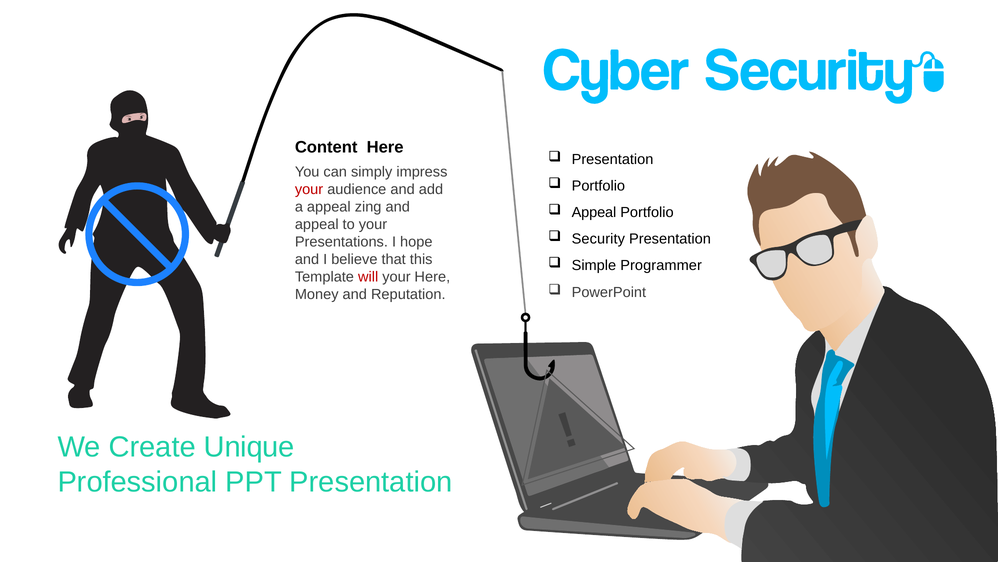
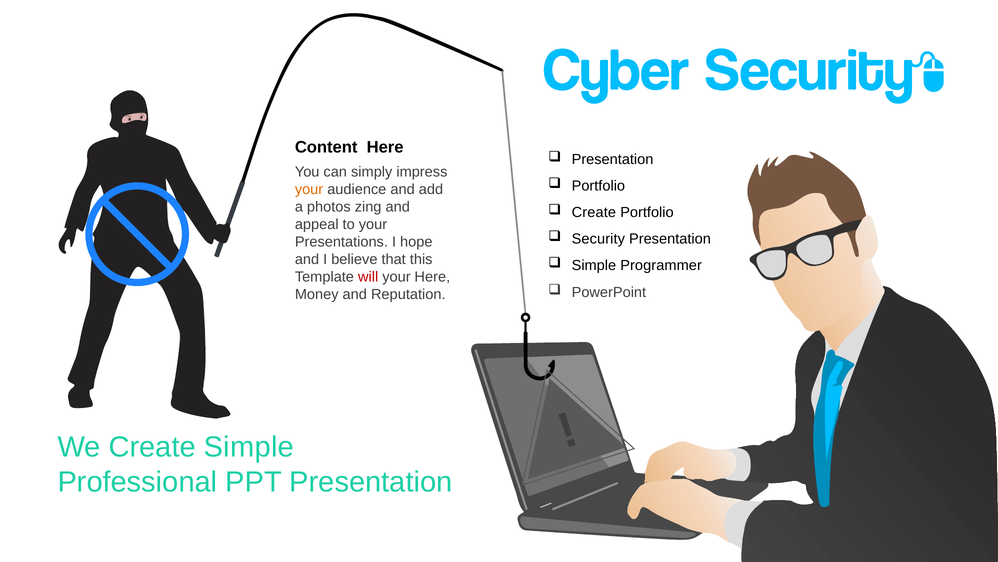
your colour: red -> orange (309, 189)
a appeal: appeal -> photos (329, 207)
Appeal: Appeal -> Create (594, 212)
Create Unique: Unique -> Simple (249, 447)
